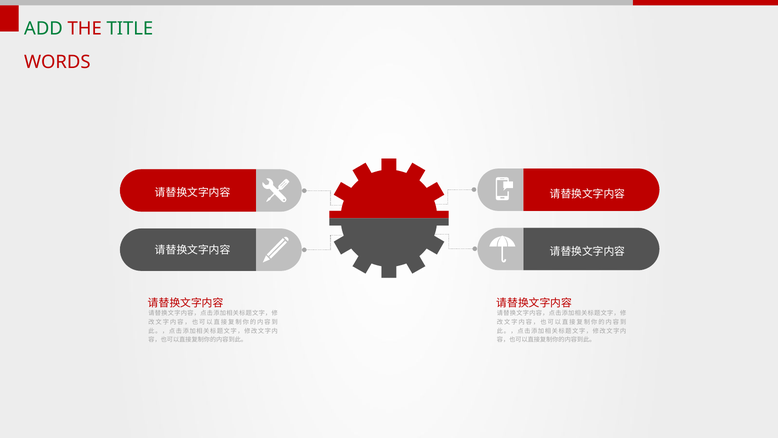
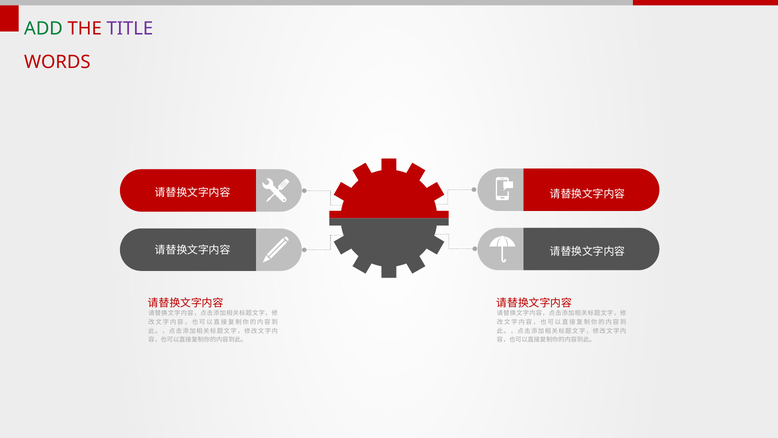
TITLE colour: green -> purple (130, 29)
